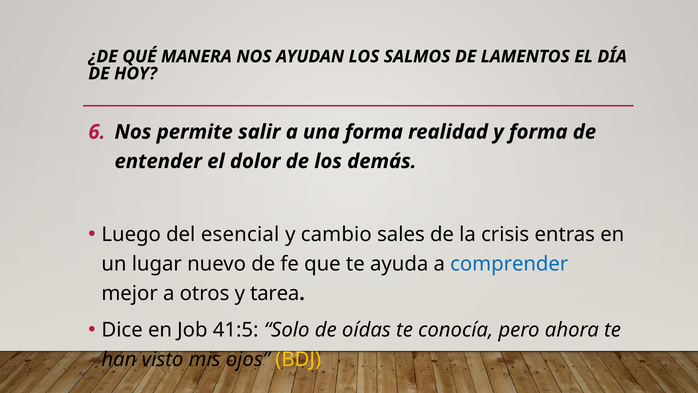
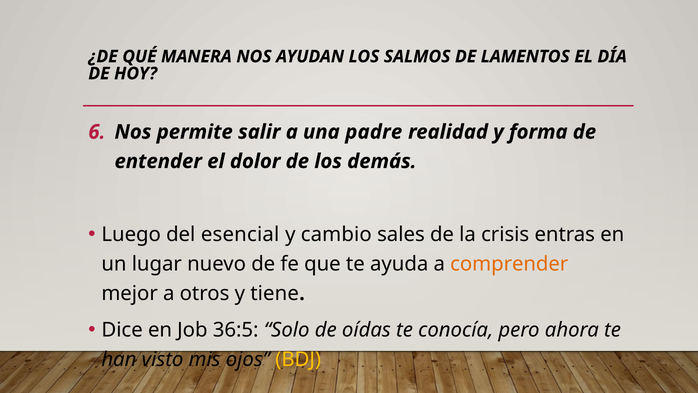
una forma: forma -> padre (374, 132)
comprender colour: blue -> orange (509, 264)
tarea: tarea -> tiene (275, 293)
41:5: 41:5 -> 36:5 (236, 330)
